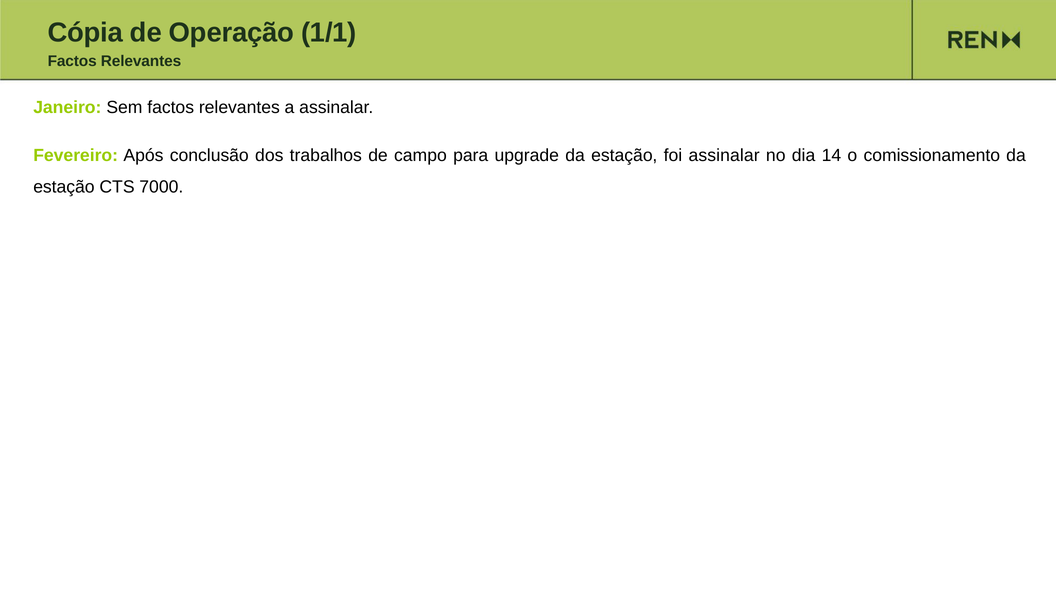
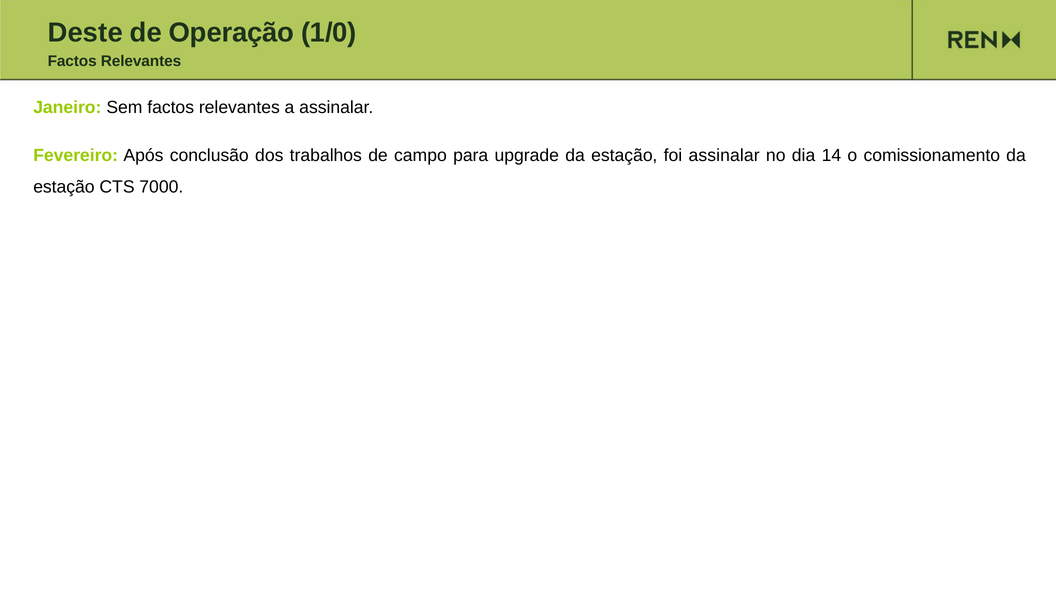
Cópia: Cópia -> Deste (85, 33)
1/1: 1/1 -> 1/0 (329, 33)
